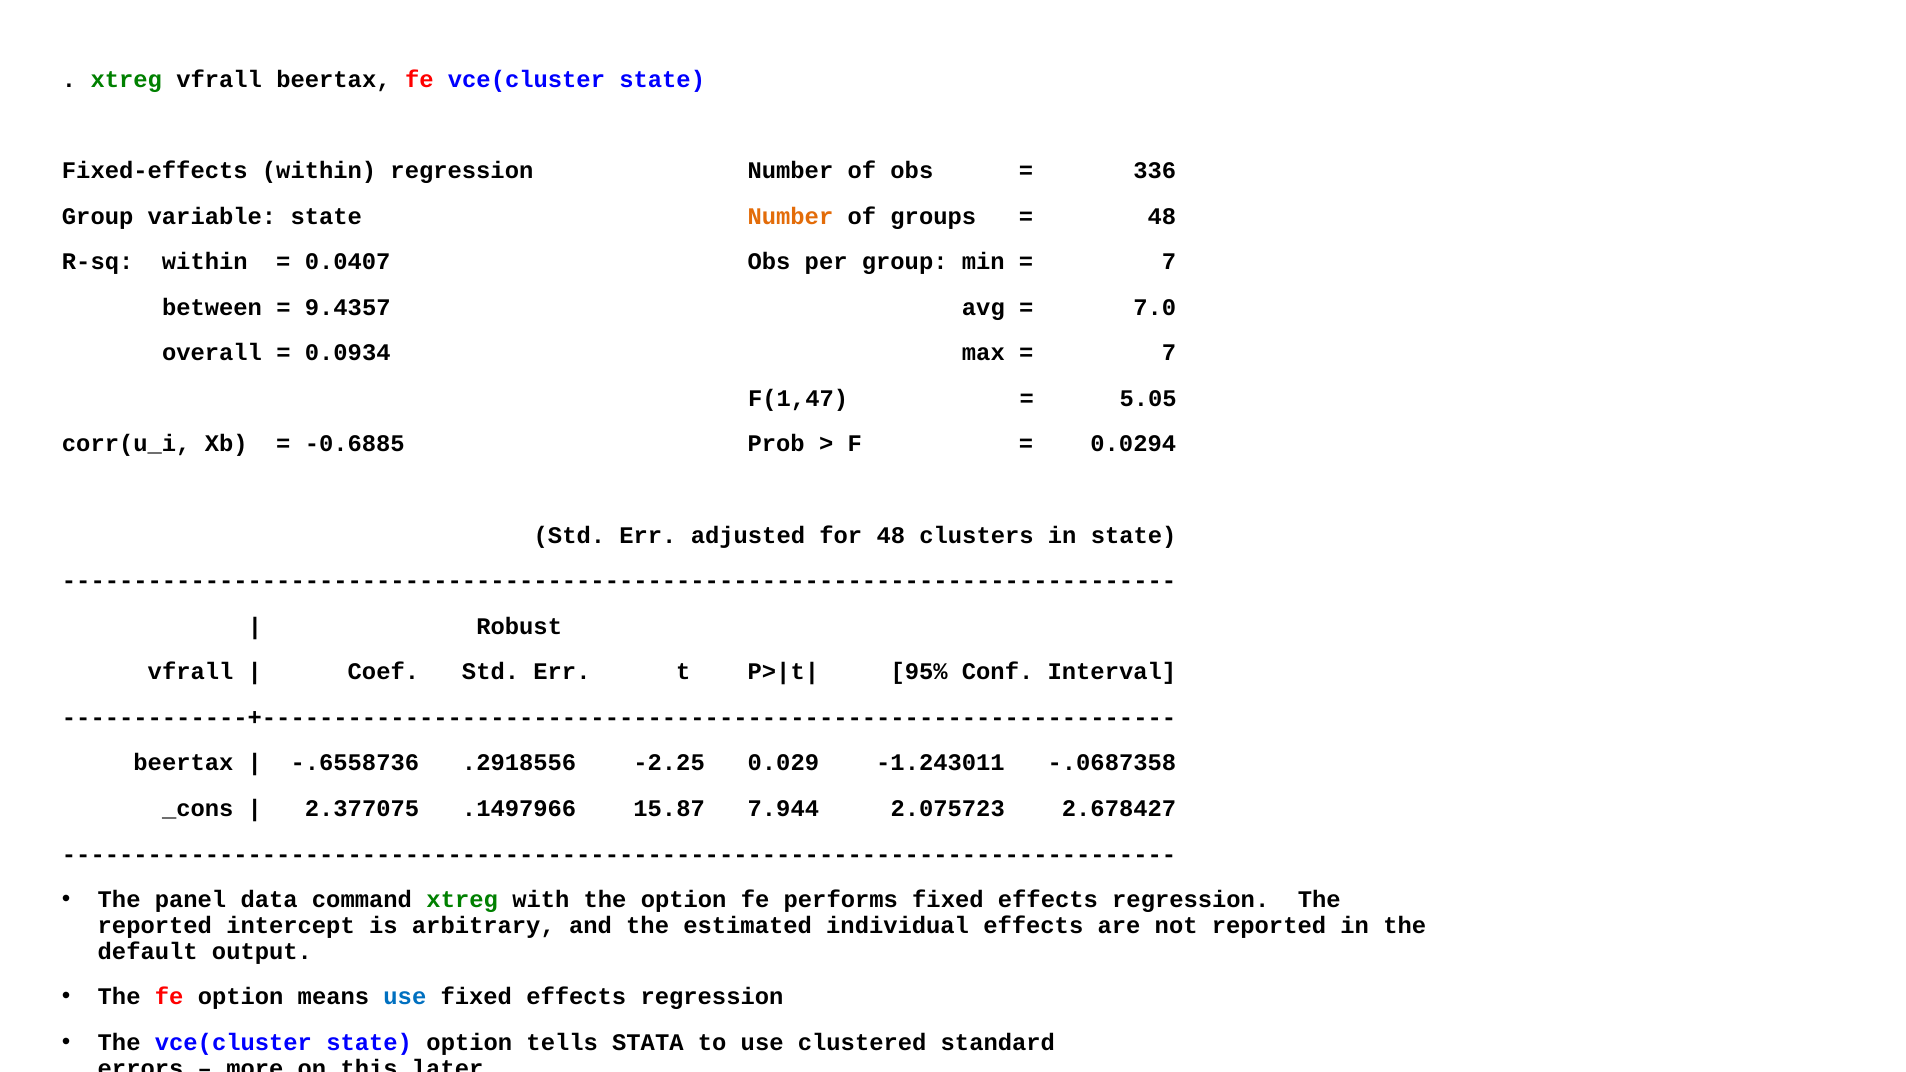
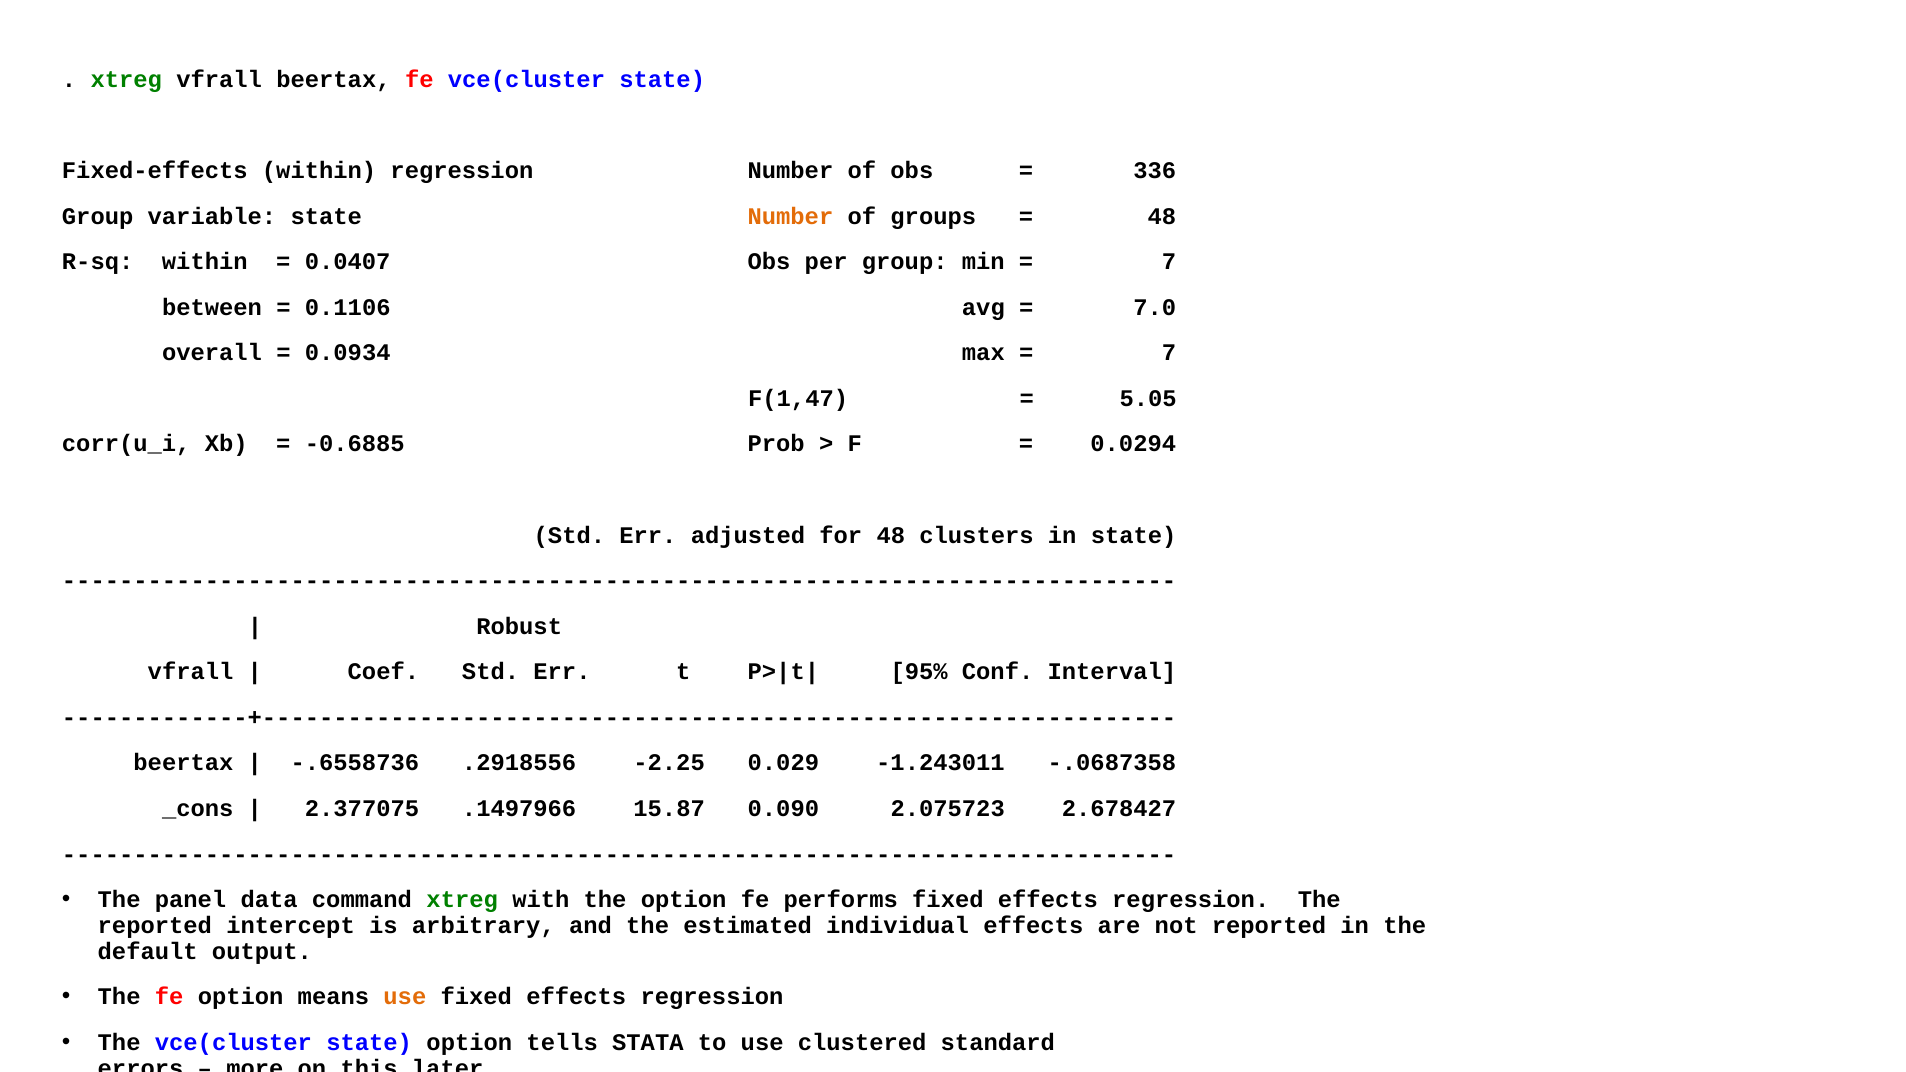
9.4357: 9.4357 -> 0.1106 (348, 307)
7.944: 7.944 -> 0.090 (783, 809)
use colour: blue -> orange (405, 997)
